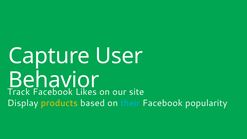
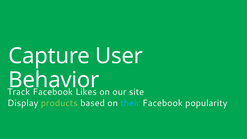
products colour: yellow -> light green (59, 103)
